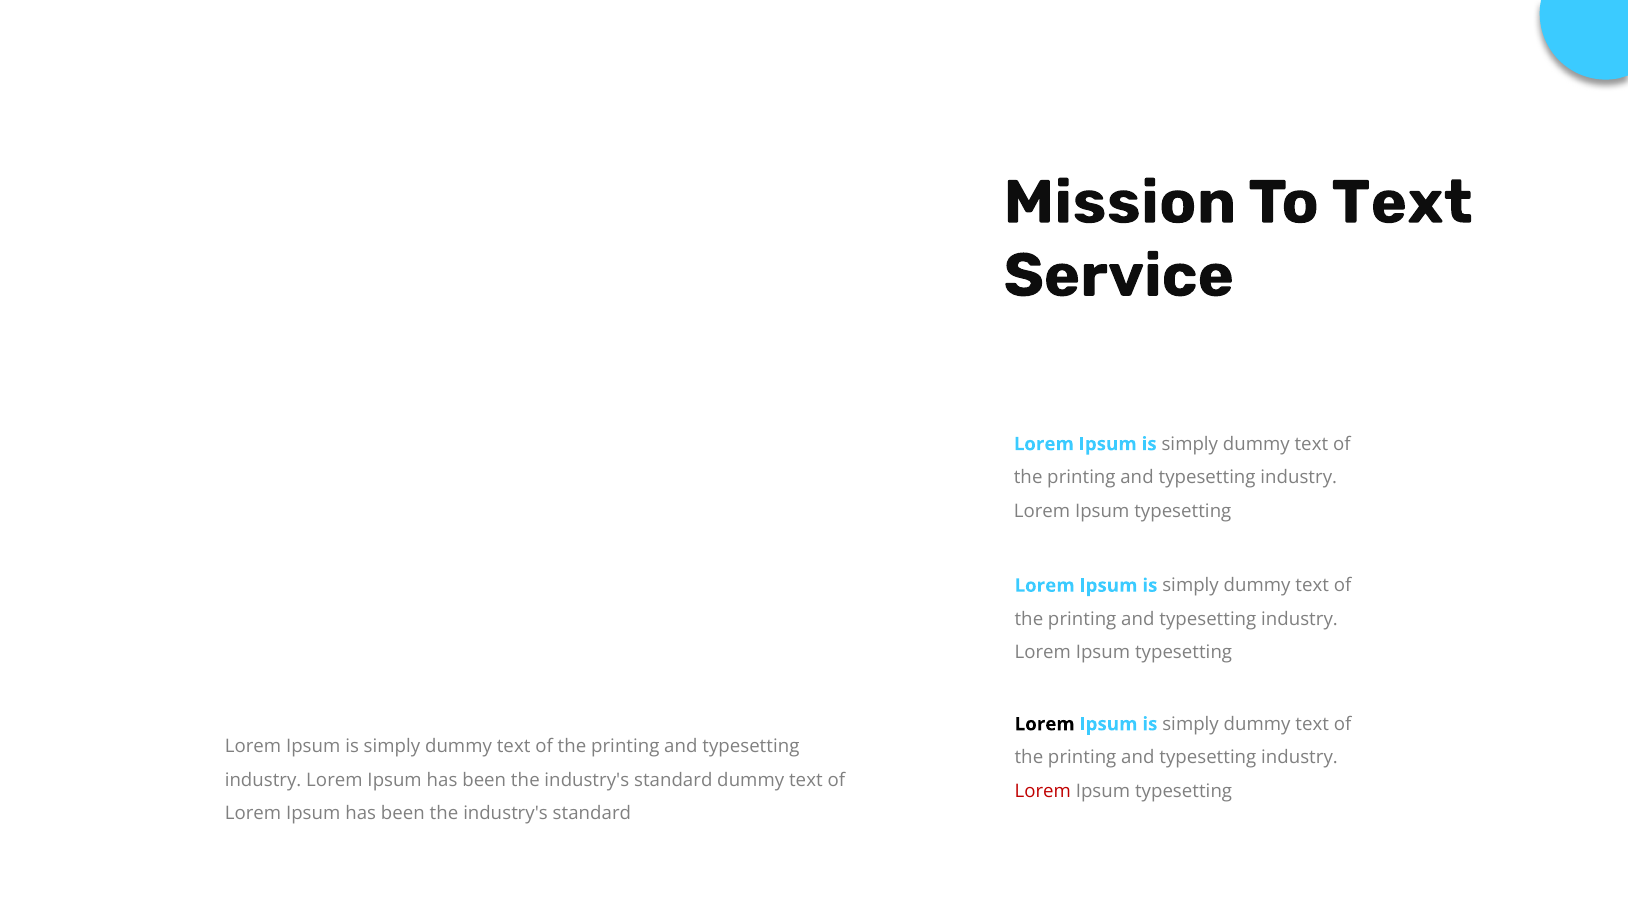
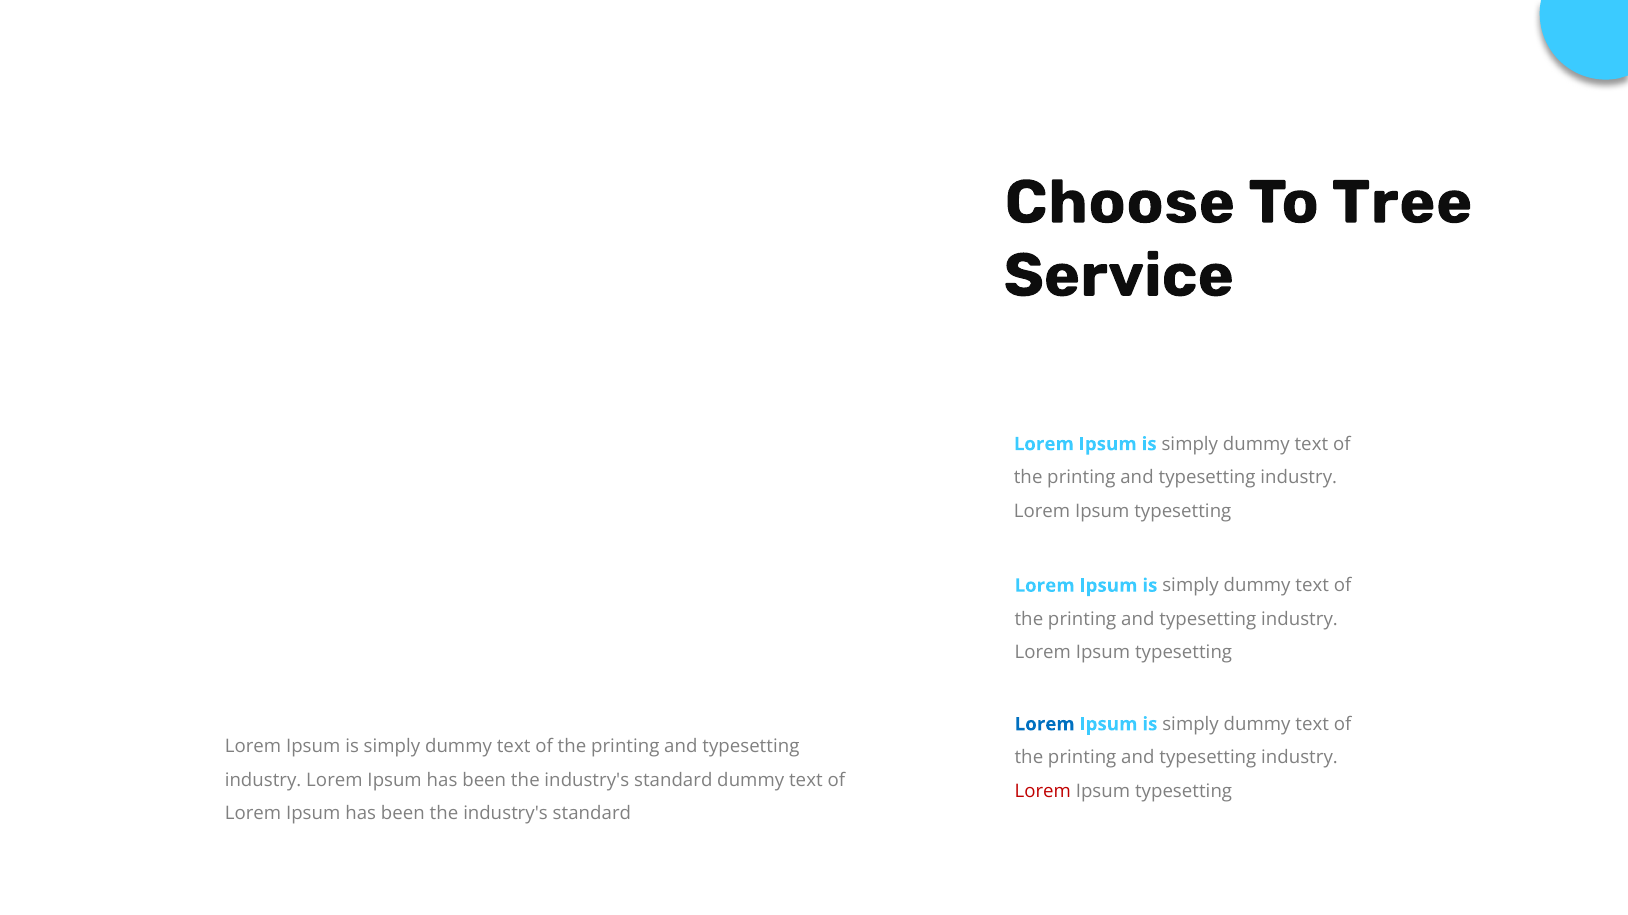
Mission: Mission -> Choose (1120, 203)
To Text: Text -> Tree (1402, 203)
Lorem colour: black -> blue (1045, 725)
